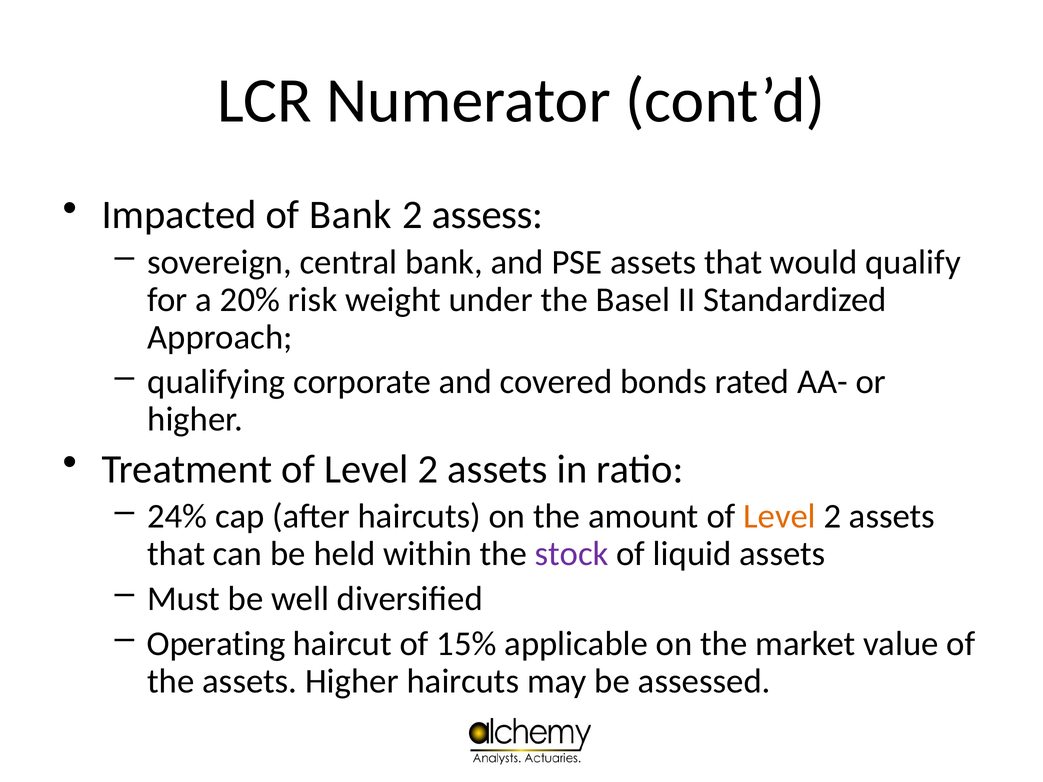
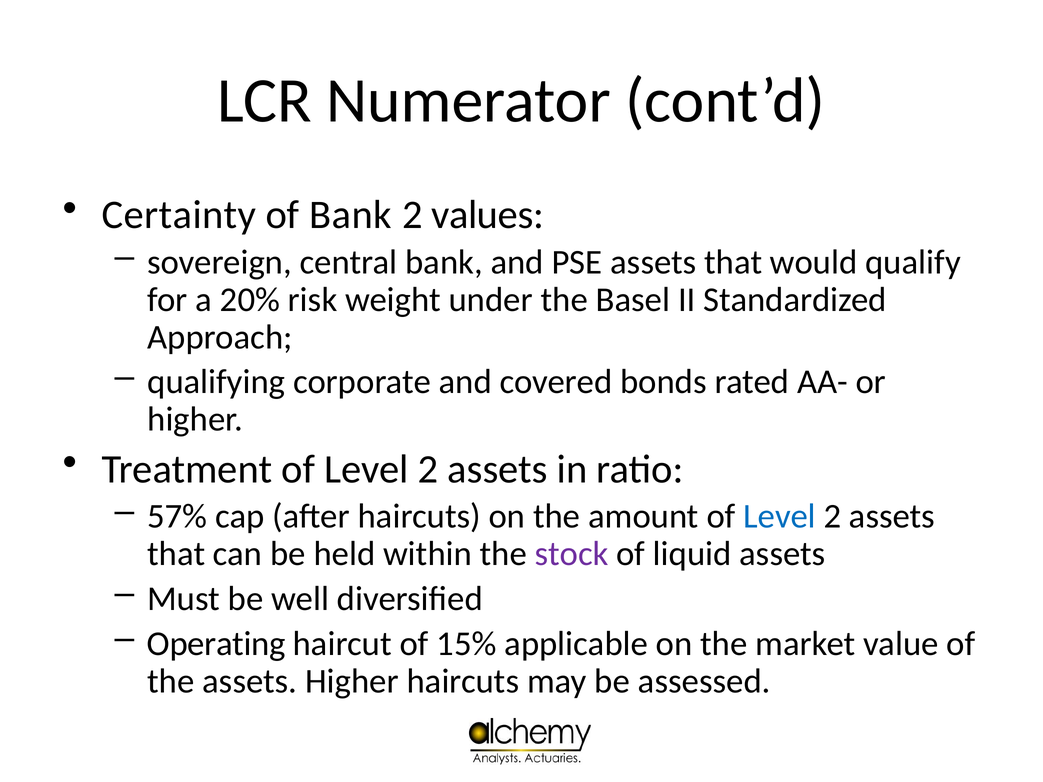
Impacted: Impacted -> Certainty (179, 215)
assess: assess -> values (487, 215)
24%: 24% -> 57% (177, 517)
Level colour: orange -> blue (780, 517)
